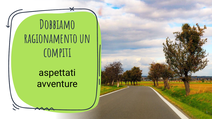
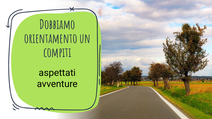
ragionamento: ragionamento -> orientamento (51, 39)
